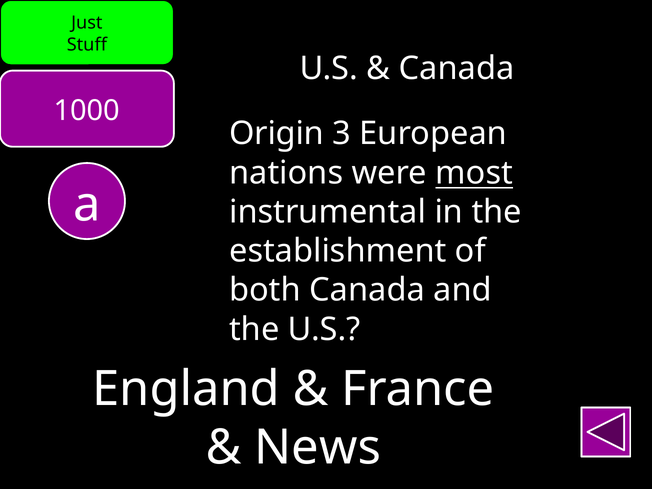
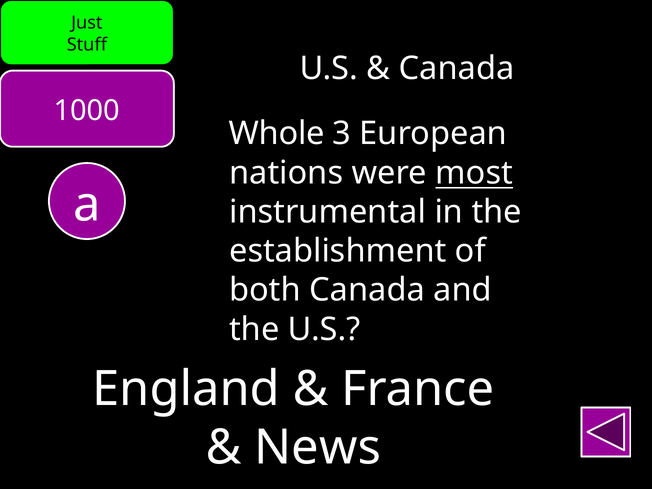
Origin: Origin -> Whole (277, 134)
